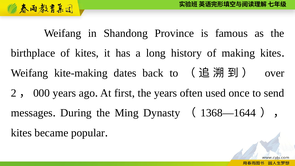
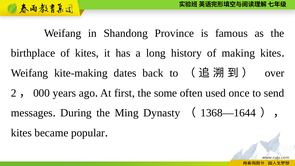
the years: years -> some (166, 93)
